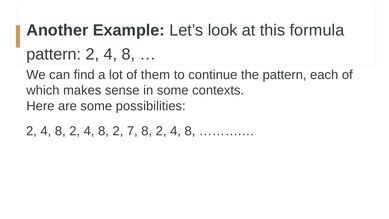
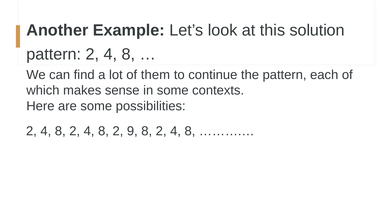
formula: formula -> solution (317, 30)
7: 7 -> 9 (132, 131)
